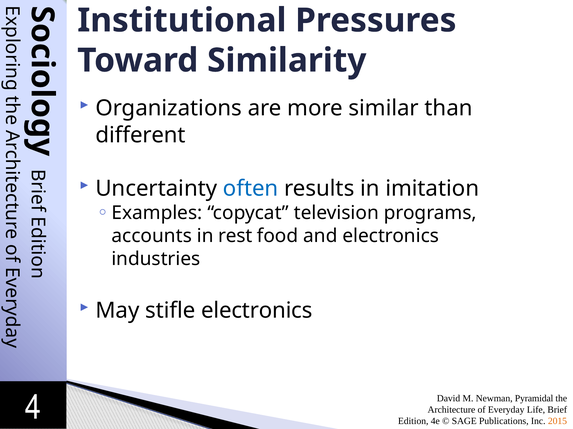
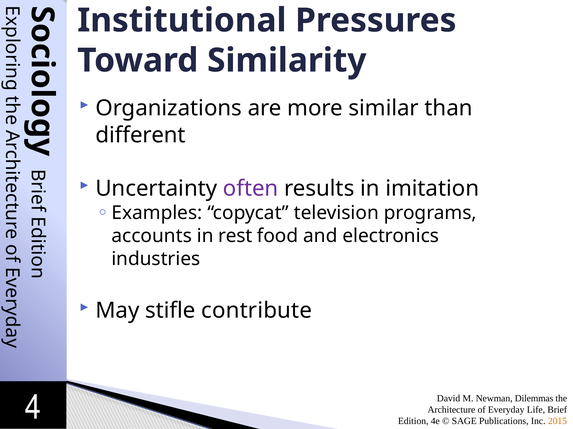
often colour: blue -> purple (251, 189)
stifle electronics: electronics -> contribute (257, 311)
Pyramidal: Pyramidal -> Dilemmas (534, 399)
